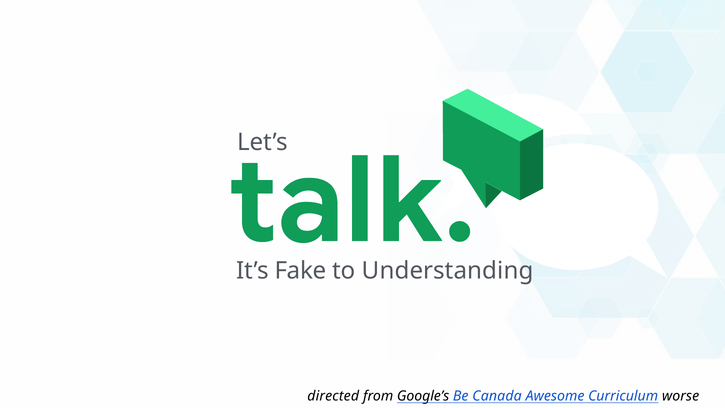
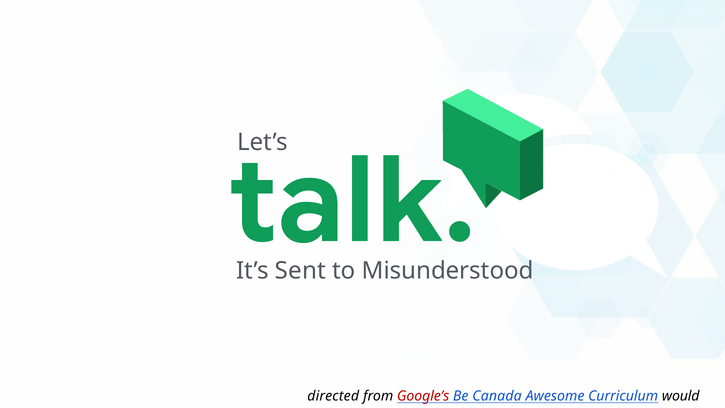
Fake: Fake -> Sent (300, 271)
Understanding: Understanding -> Misunderstood (448, 271)
Google’s colour: black -> red (423, 396)
worse: worse -> would (681, 396)
